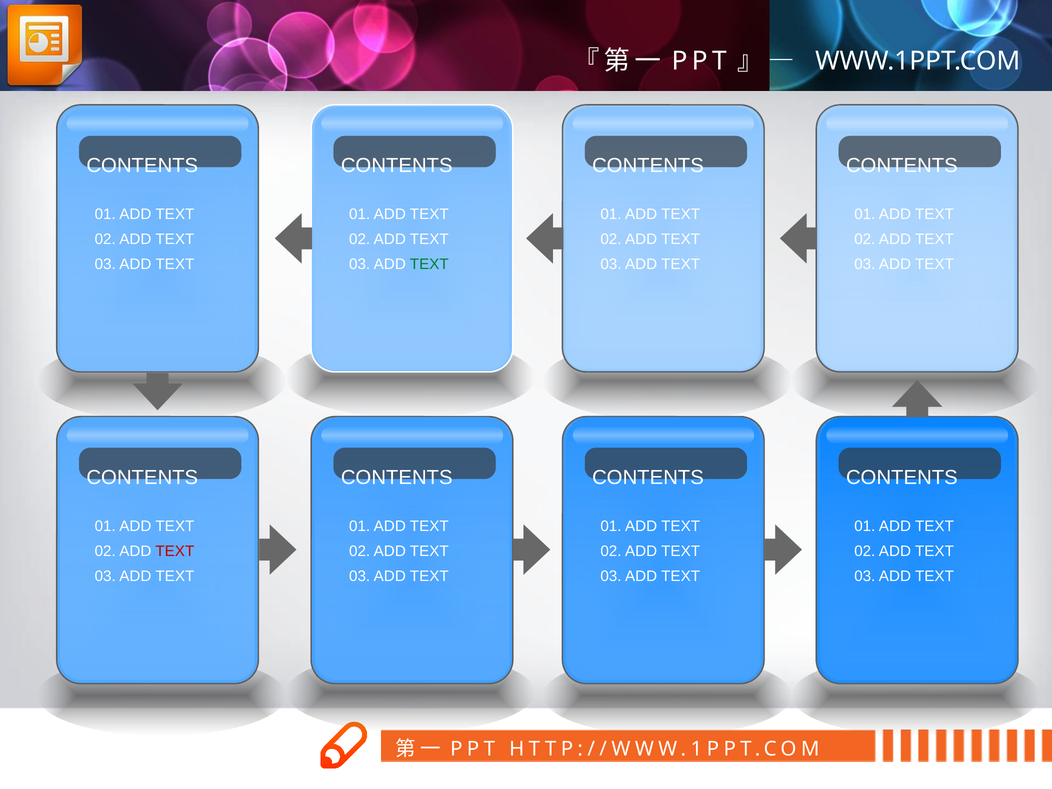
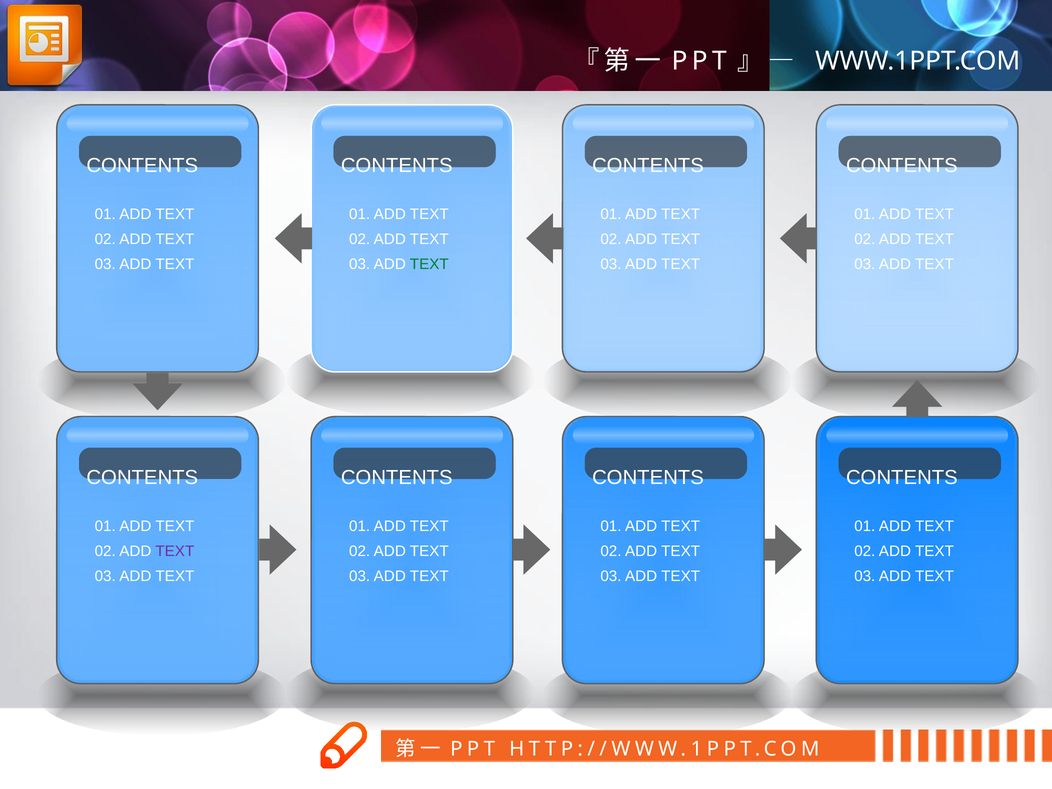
TEXT colour: red -> purple (175, 551)
